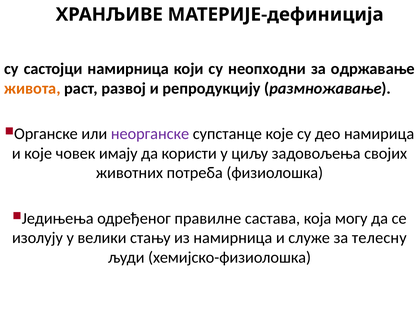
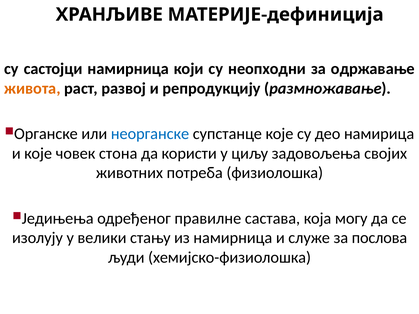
неорганске colour: purple -> blue (150, 134)
имају: имају -> стона (118, 153)
телесну: телесну -> послова (379, 238)
